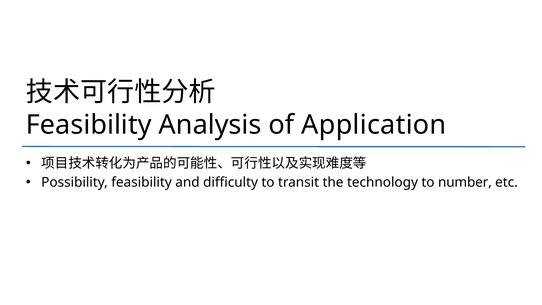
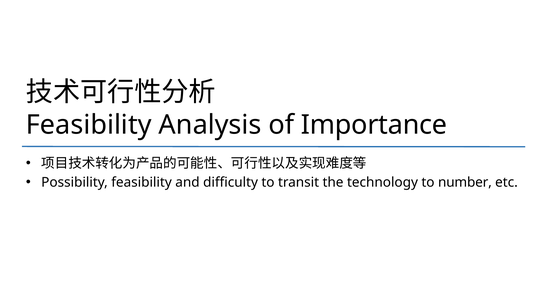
Application: Application -> Importance (374, 125)
